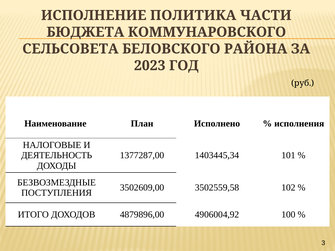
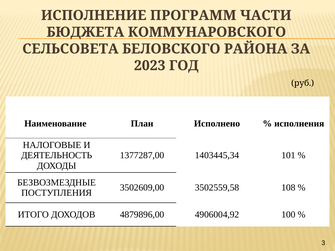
ПОЛИТИКА: ПОЛИТИКА -> ПРОГРАММ (193, 15)
102: 102 -> 108 (288, 188)
